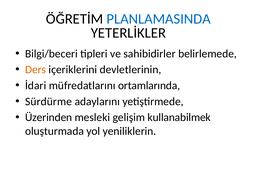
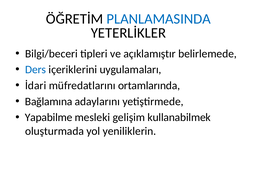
sahibidirler: sahibidirler -> açıklamıştır (150, 54)
Ders colour: orange -> blue (36, 70)
devletlerinin: devletlerinin -> uygulamaları (131, 70)
Sürdürme: Sürdürme -> Bağlamına (49, 102)
Üzerinden: Üzerinden -> Yapabilme (49, 118)
